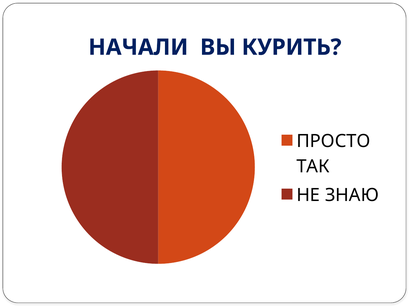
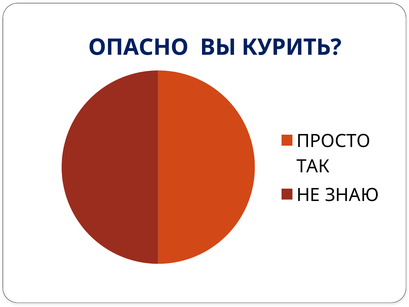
НАЧАЛИ: НАЧАЛИ -> ОПАСНО (138, 47)
